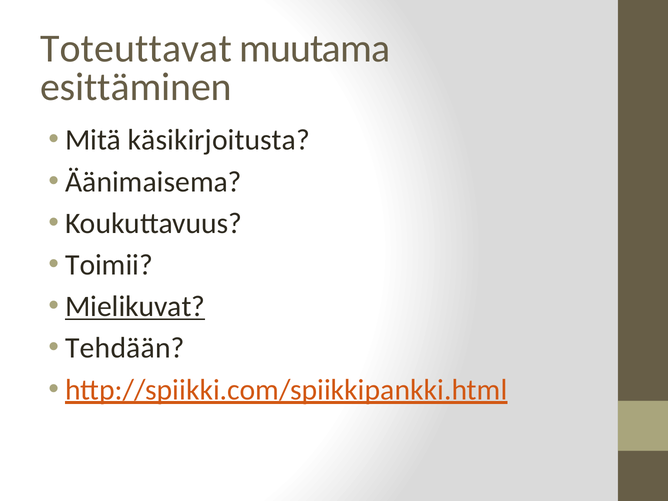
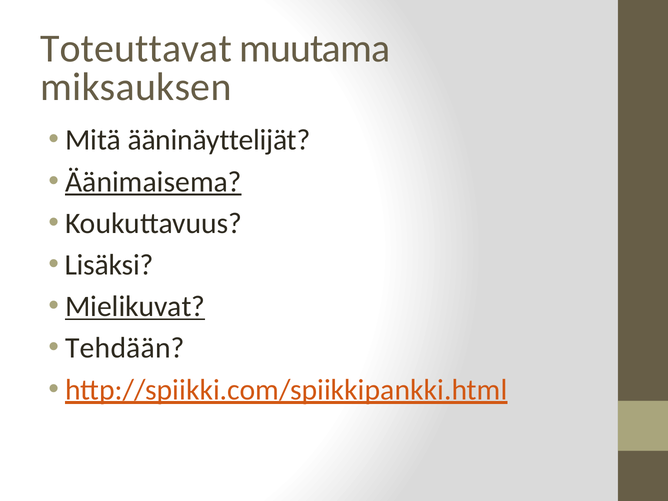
esittäminen: esittäminen -> miksauksen (136, 87)
käsikirjoitusta: käsikirjoitusta -> ääninäyttelijät (219, 140)
Äänimaisema underline: none -> present (153, 182)
Toimii: Toimii -> Lisäksi (109, 265)
